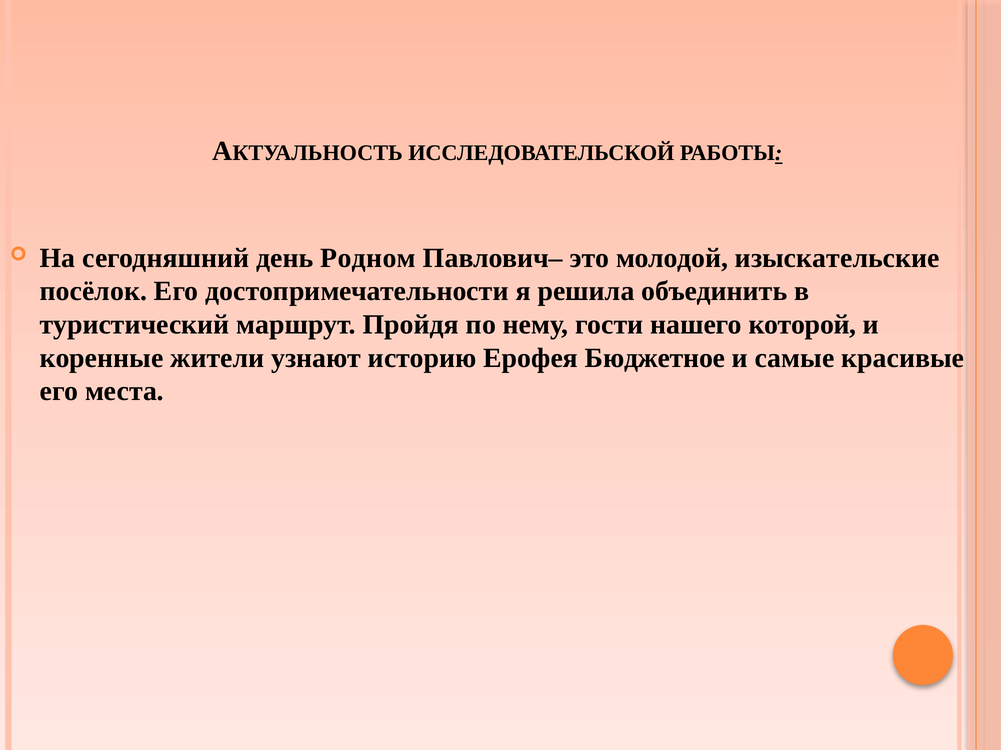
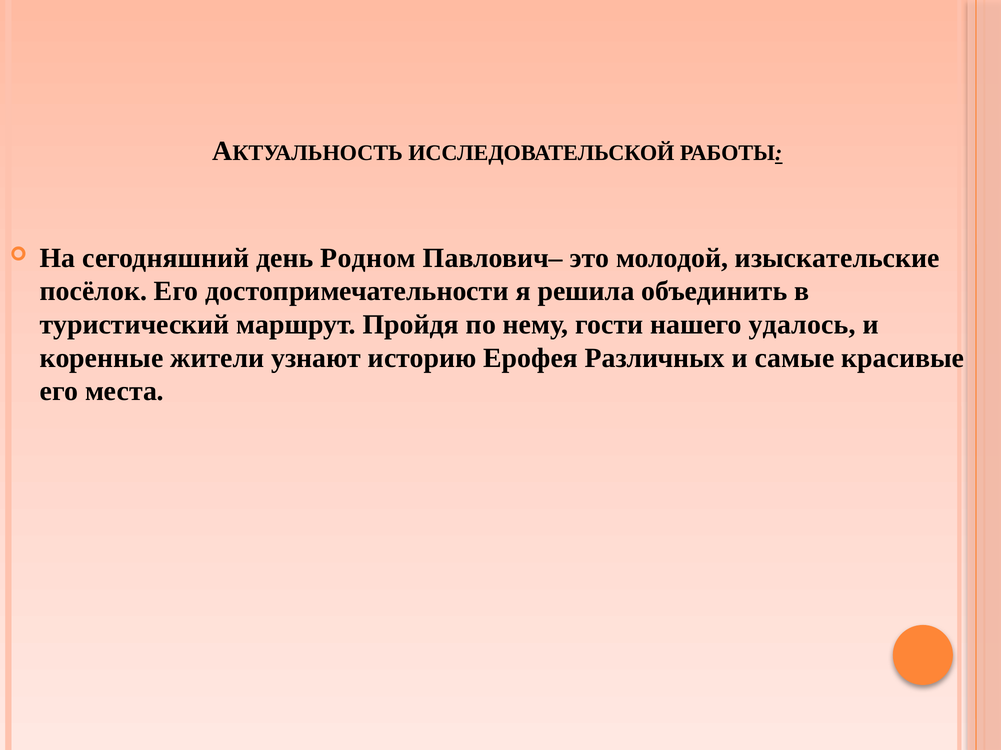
которой: которой -> удалось (802, 325)
Бюджетное: Бюджетное -> Различных (655, 358)
